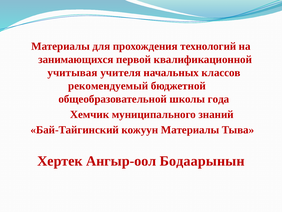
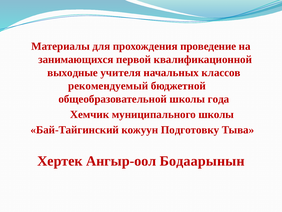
технологий: технологий -> проведение (208, 46)
учитывая: учитывая -> выходные (73, 72)
муниципального знаний: знаний -> школы (216, 114)
кожуун Материалы: Материалы -> Подготовку (190, 129)
